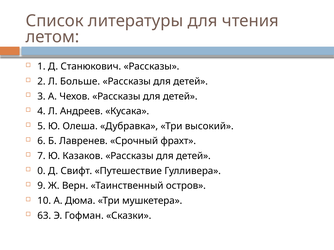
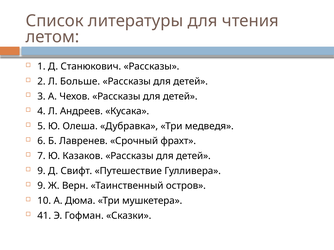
высокий: высокий -> медведя (209, 126)
0: 0 -> 9 (41, 171)
63: 63 -> 41 (44, 216)
